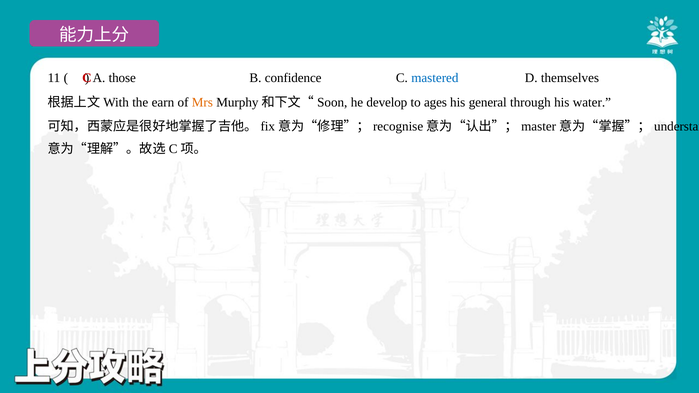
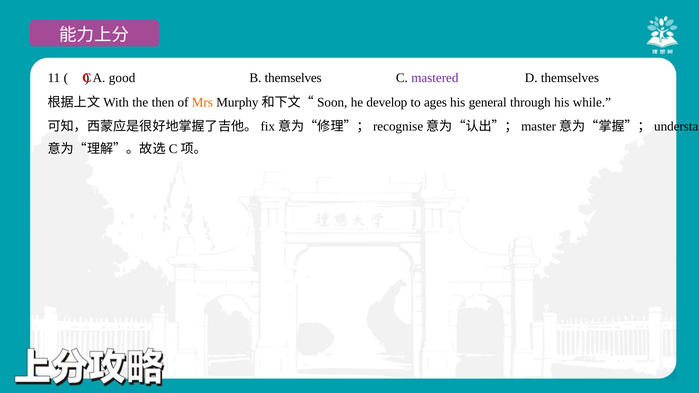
those: those -> good (122, 78)
B confidence: confidence -> themselves (293, 78)
mastered colour: blue -> purple (435, 78)
earn: earn -> then (163, 103)
water: water -> while (592, 103)
